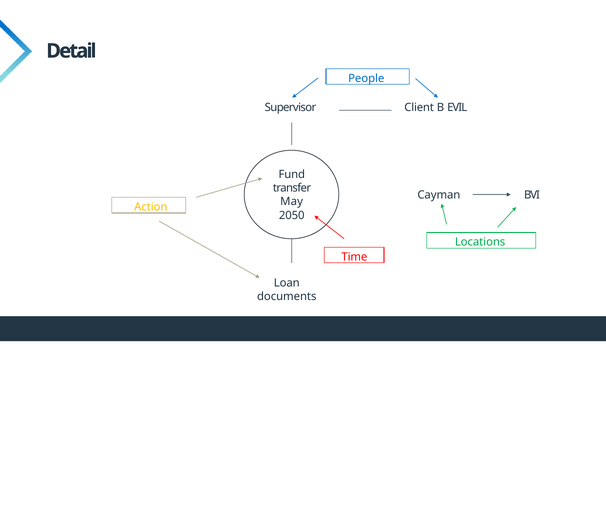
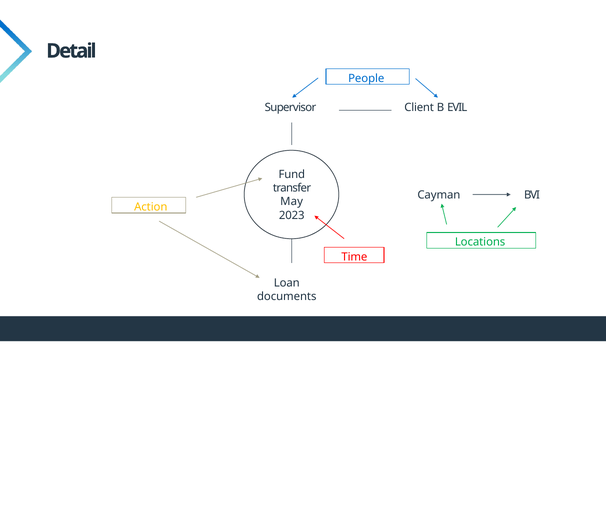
2050: 2050 -> 2023 (292, 215)
